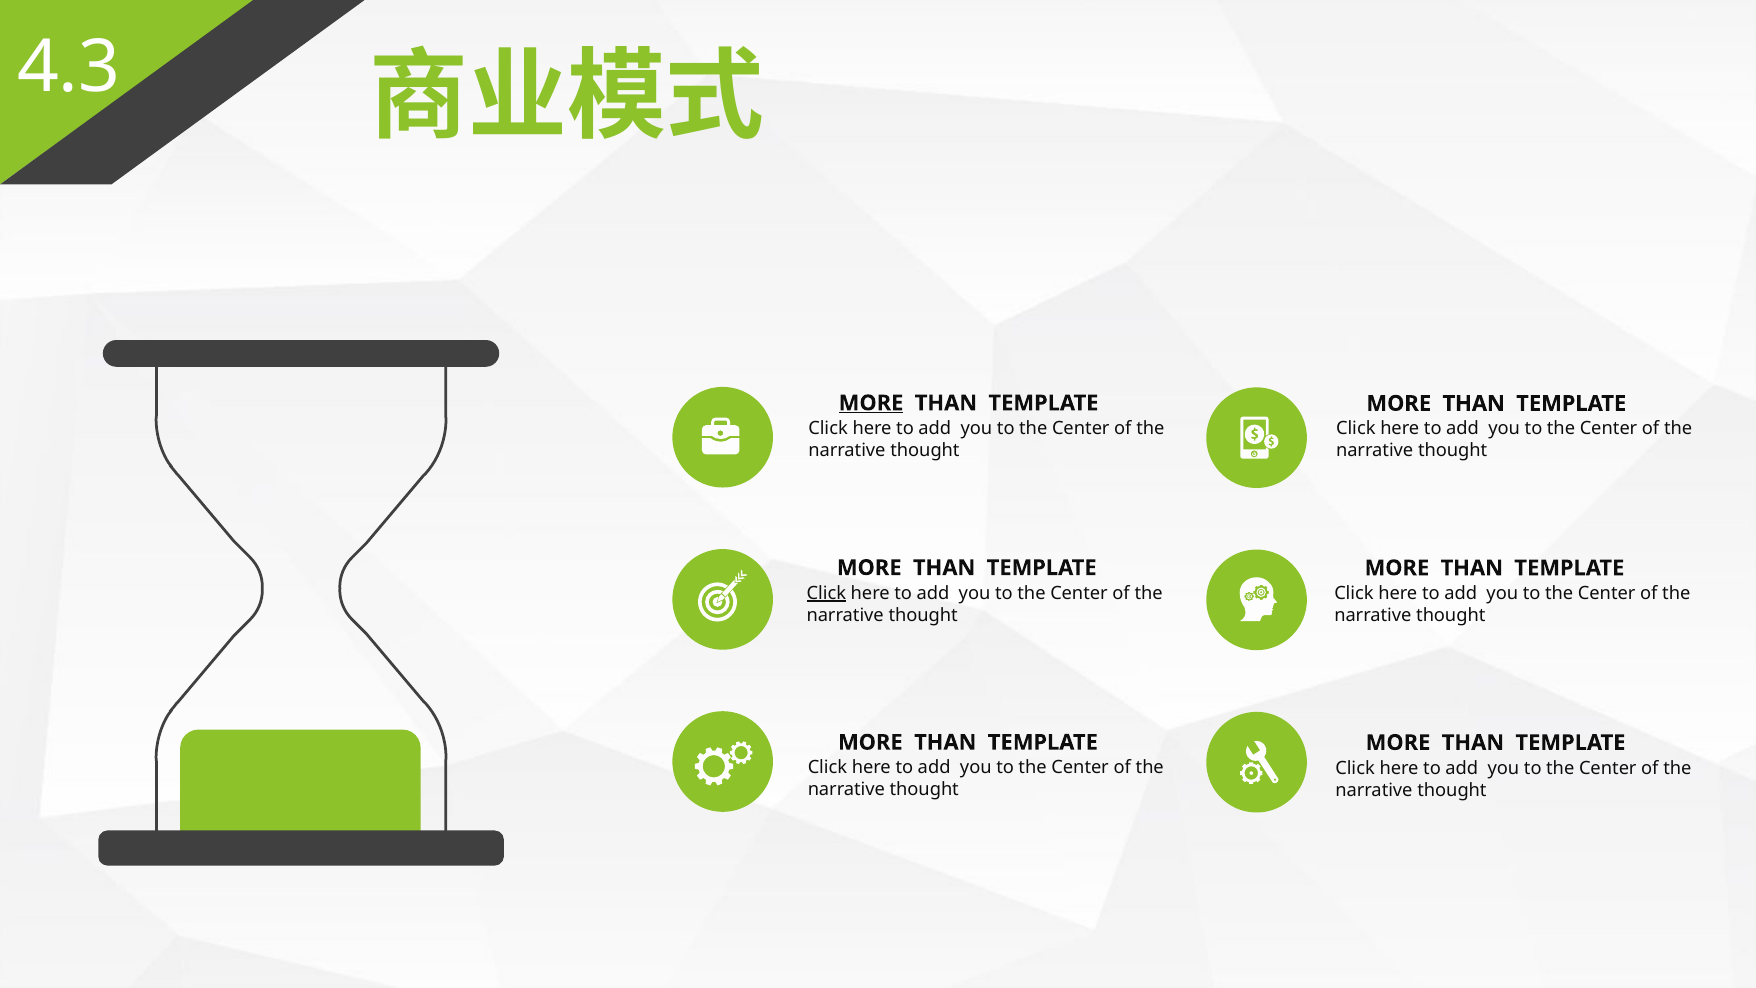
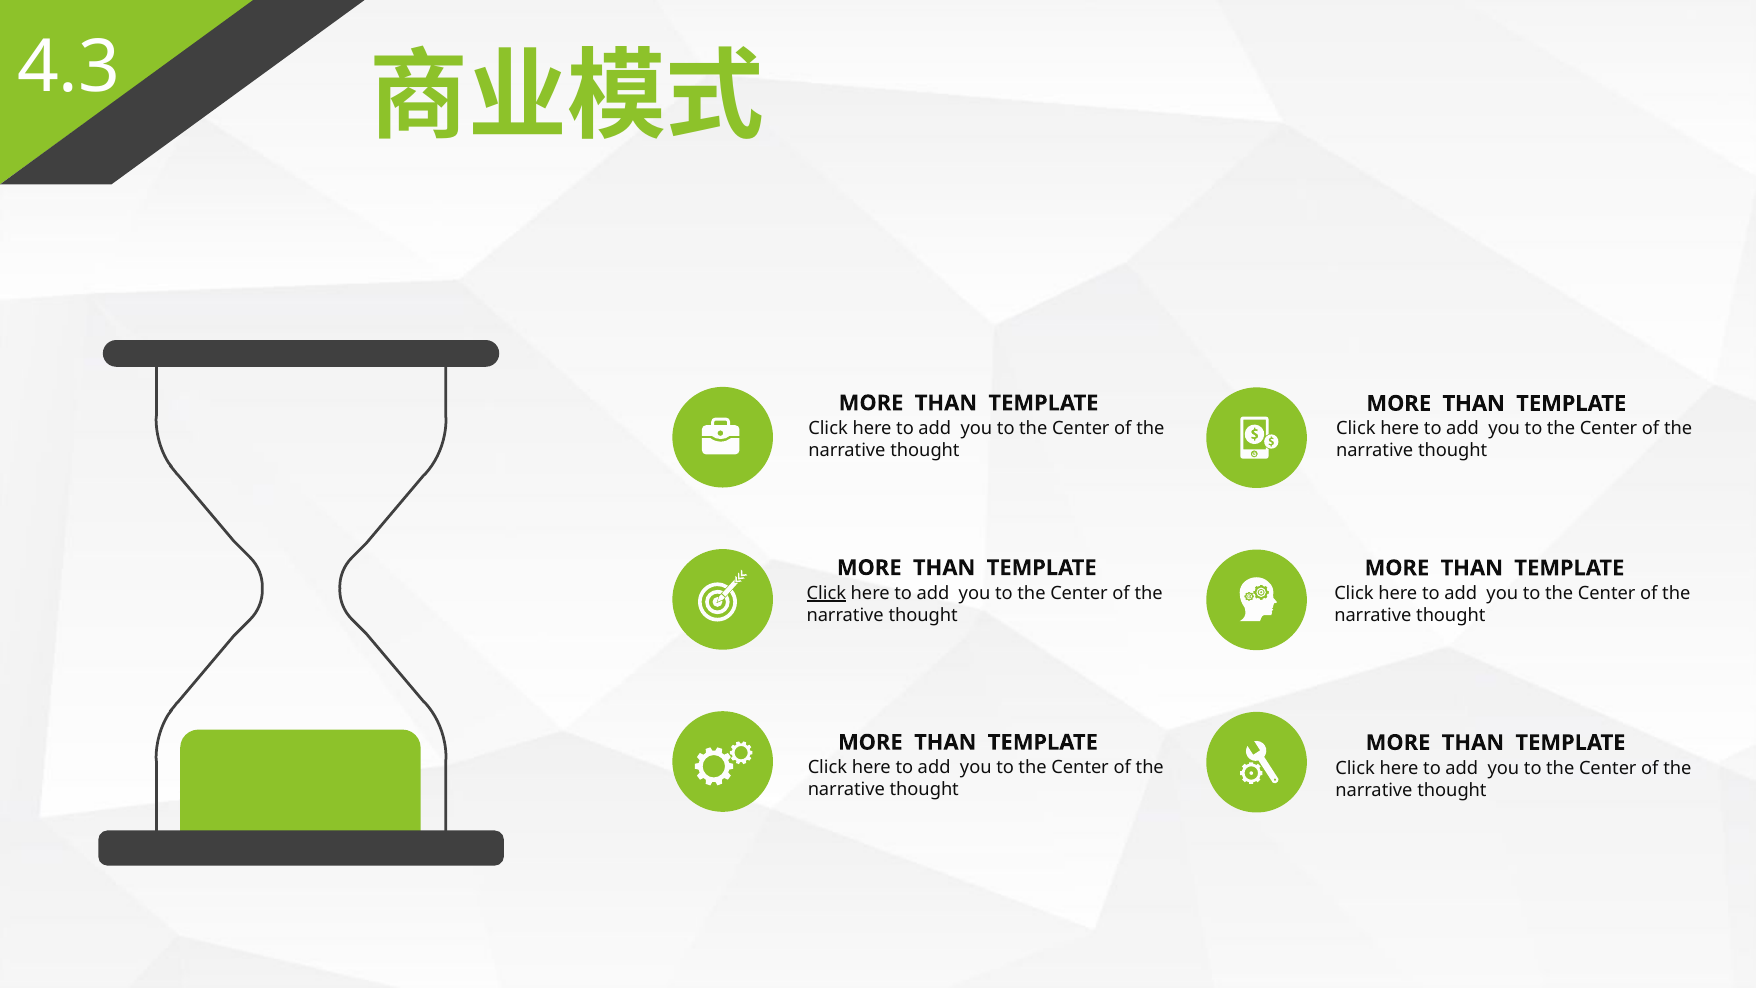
MORE underline: present -> none (871, 403)
